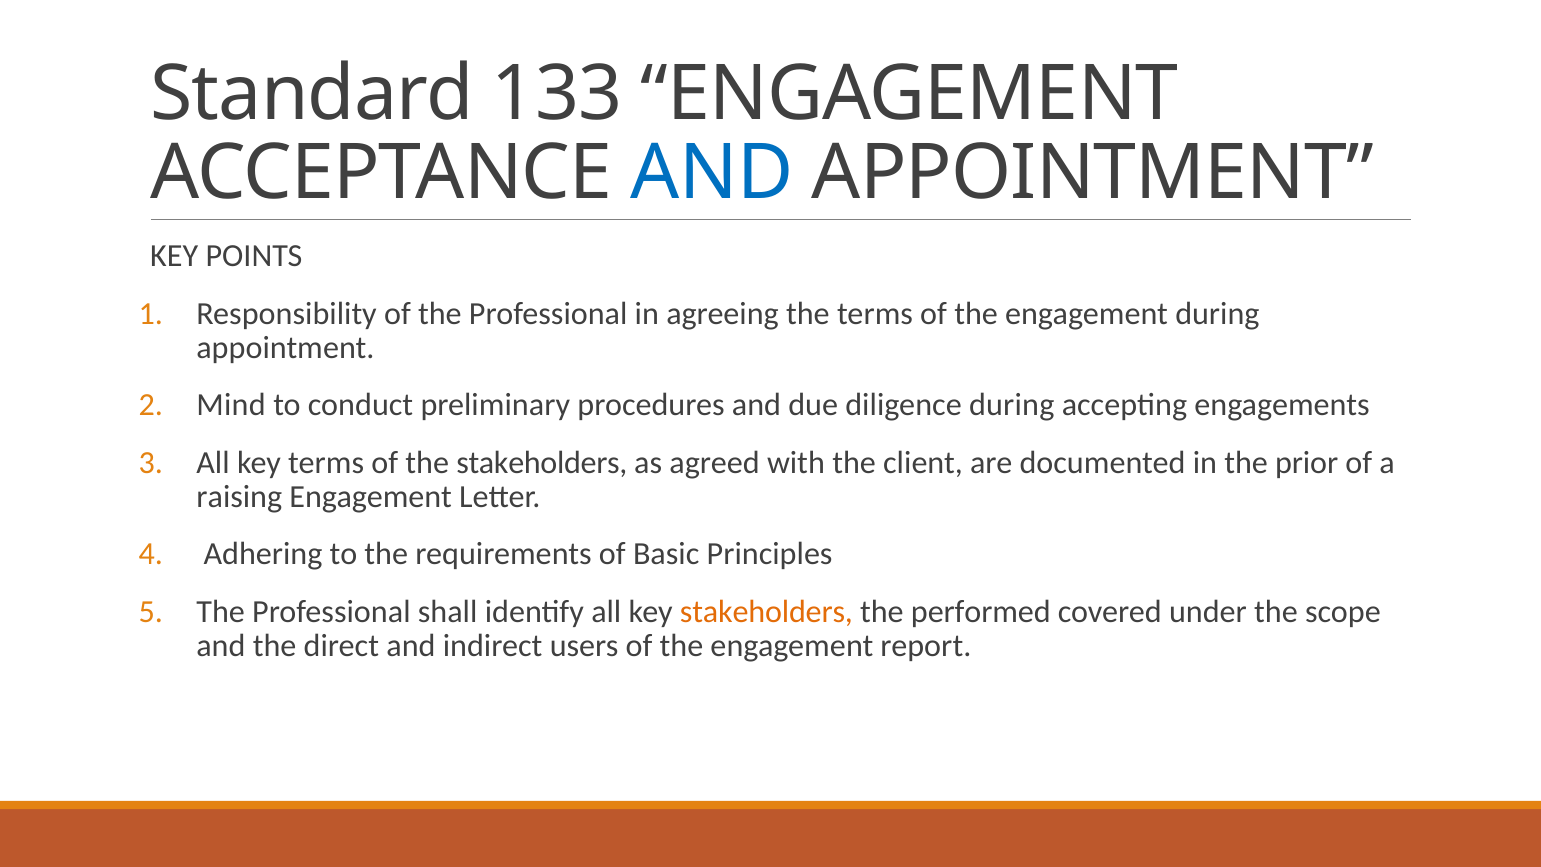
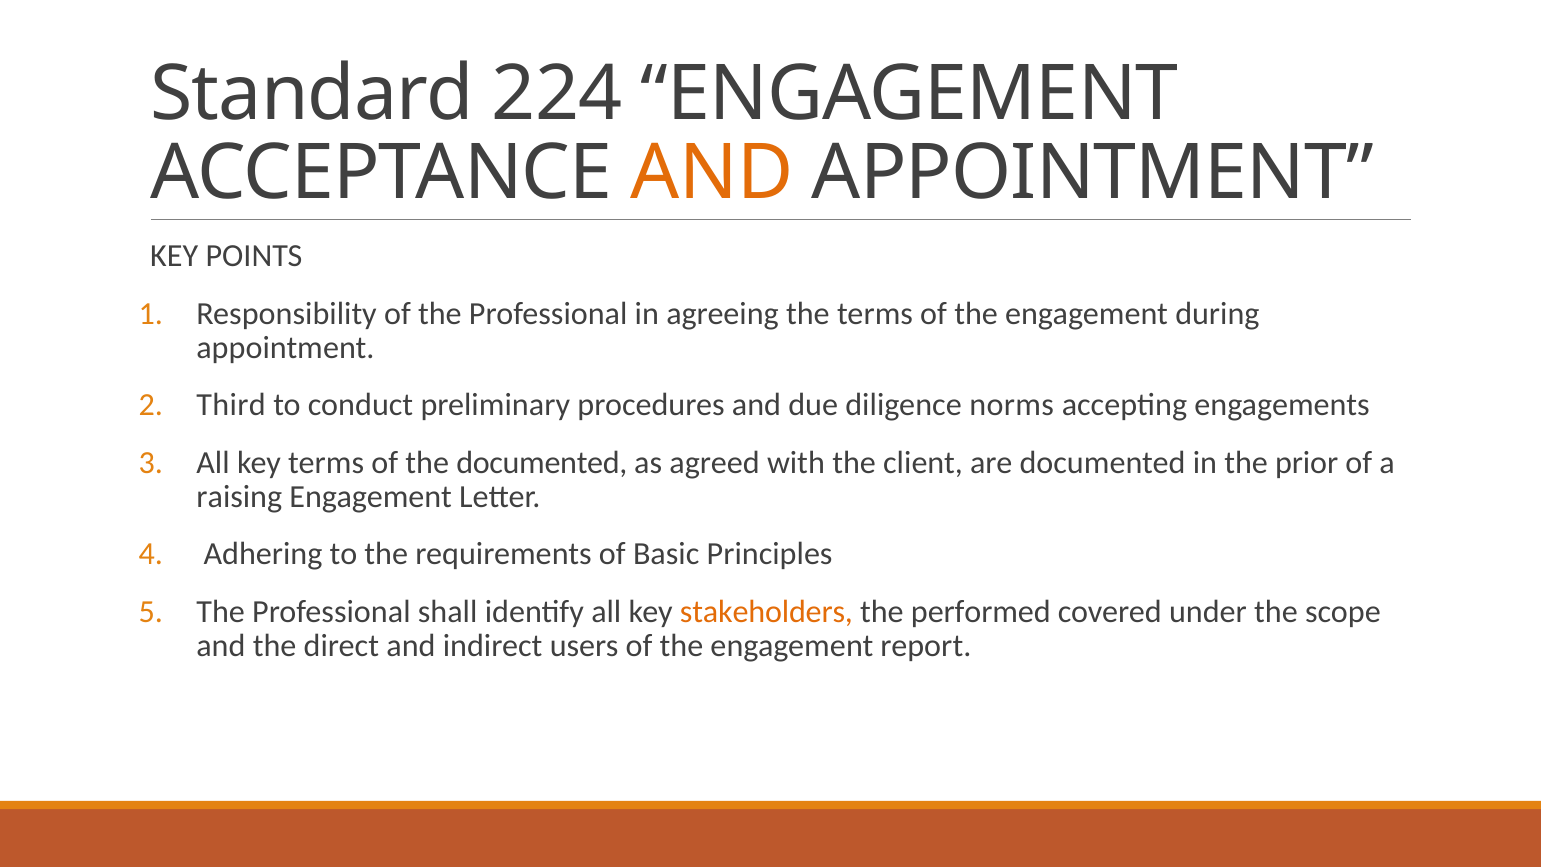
133: 133 -> 224 (558, 94)
AND colour: blue -> orange (712, 173)
Mind: Mind -> Third (231, 405)
diligence during: during -> norms (1012, 405)
the stakeholders: stakeholders -> documented (542, 462)
